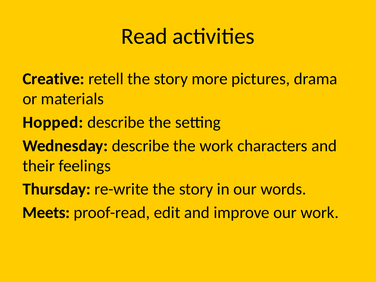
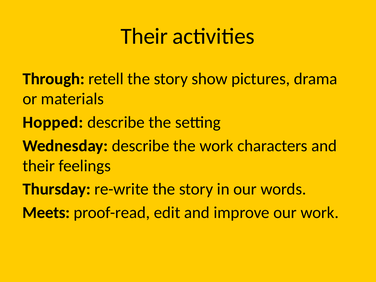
Read: Read -> Their (144, 36)
Creative: Creative -> Through (54, 79)
more: more -> show (210, 79)
